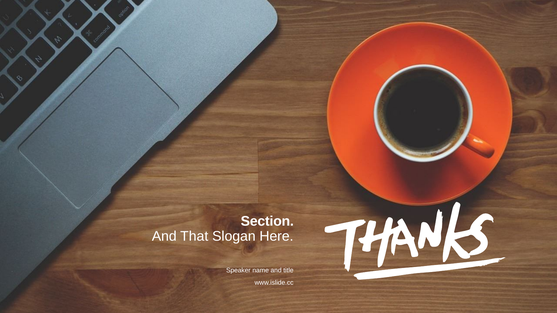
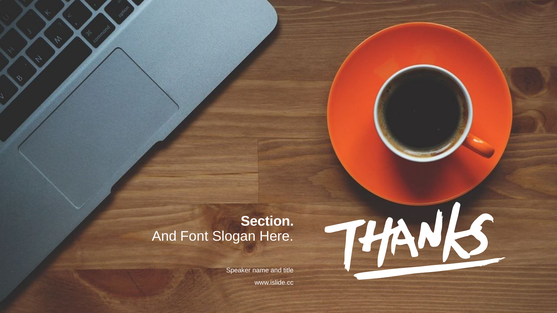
That: That -> Font (194, 237)
